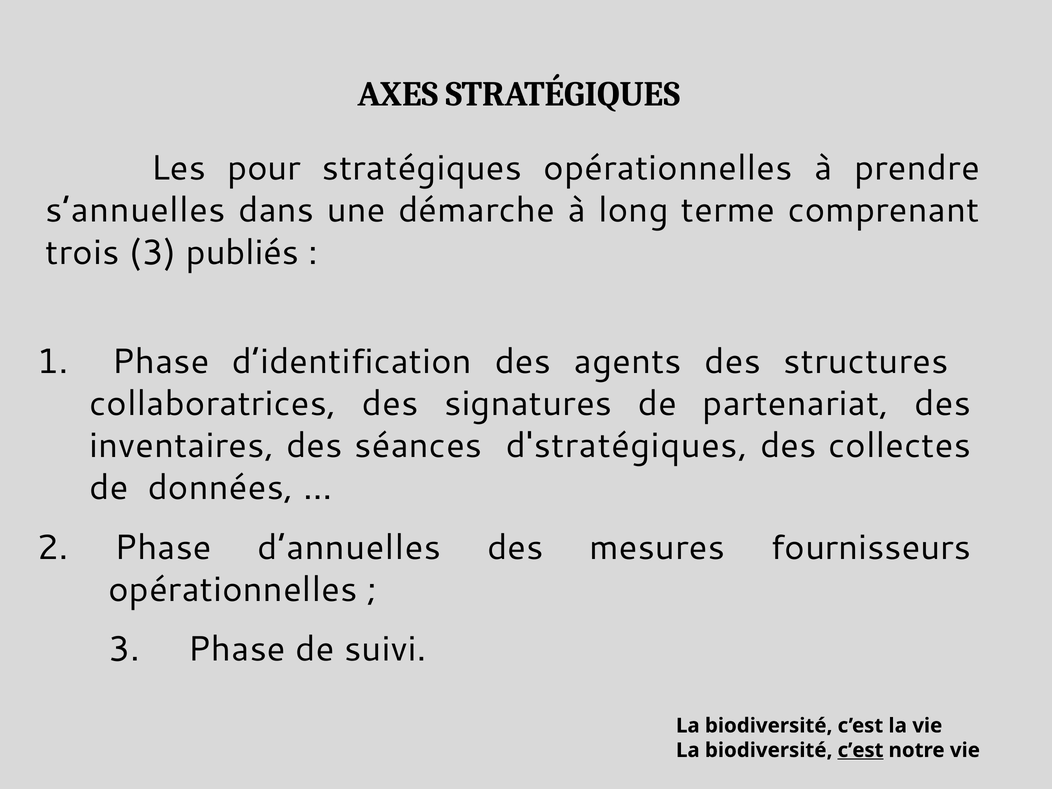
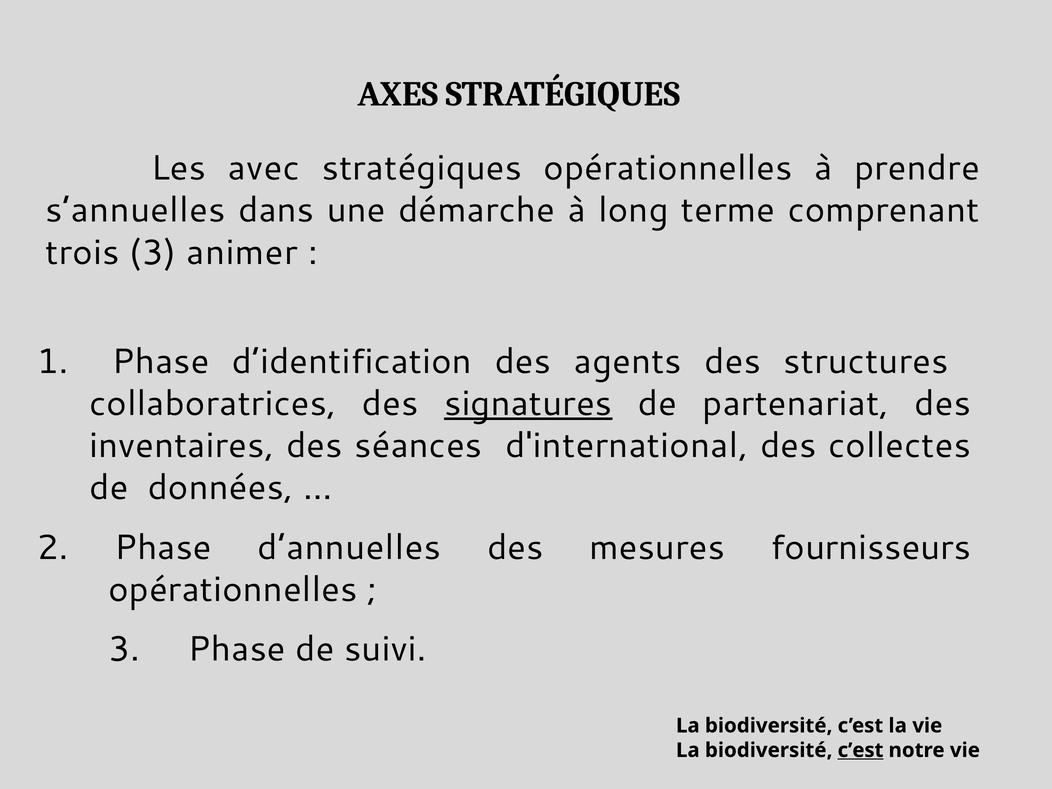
pour: pour -> avec (264, 168)
publiés: publiés -> animer (242, 253)
signatures underline: none -> present (528, 404)
d'stratégiques: d'stratégiques -> d'international (627, 446)
